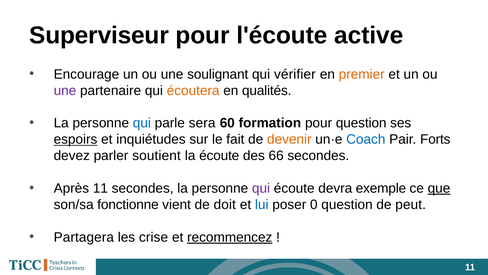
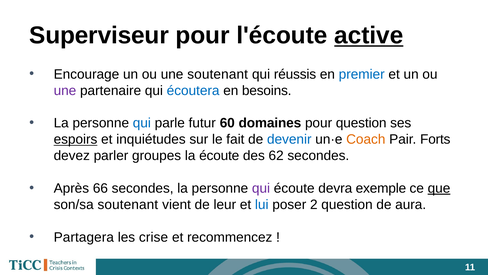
active underline: none -> present (369, 36)
une soulignant: soulignant -> soutenant (218, 74)
vérifier: vérifier -> réussis (295, 74)
premier colour: orange -> blue (362, 74)
écoutera colour: orange -> blue (193, 90)
qualités: qualités -> besoins (267, 90)
sera: sera -> futur (202, 123)
formation: formation -> domaines (270, 123)
devenir colour: orange -> blue (289, 139)
Coach colour: blue -> orange (366, 139)
soutient: soutient -> groupes (157, 155)
66: 66 -> 62 (276, 155)
Après 11: 11 -> 66 (100, 188)
son/sa fonctionne: fonctionne -> soutenant (128, 204)
doit: doit -> leur (225, 204)
0: 0 -> 2 (314, 204)
peut: peut -> aura (411, 204)
recommencez underline: present -> none (230, 237)
